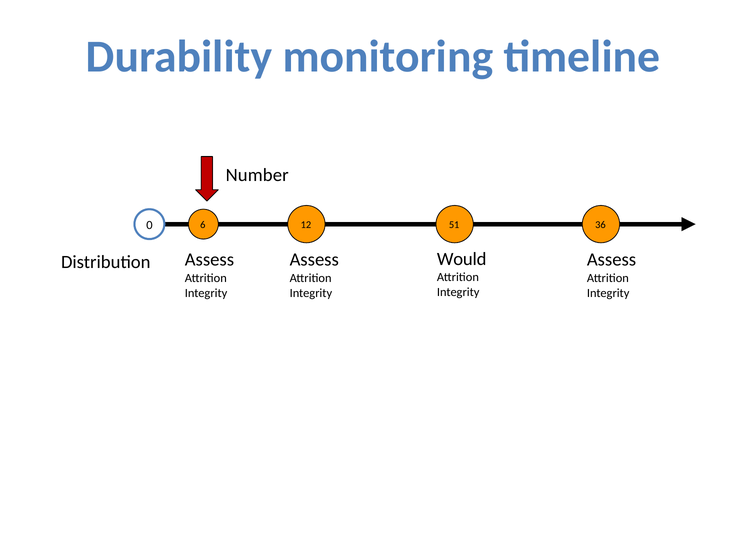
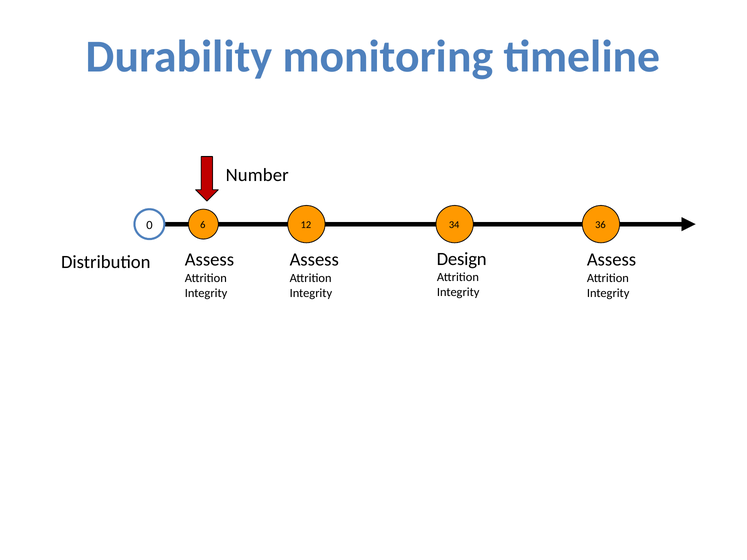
51: 51 -> 34 (454, 225)
Would: Would -> Design (462, 259)
